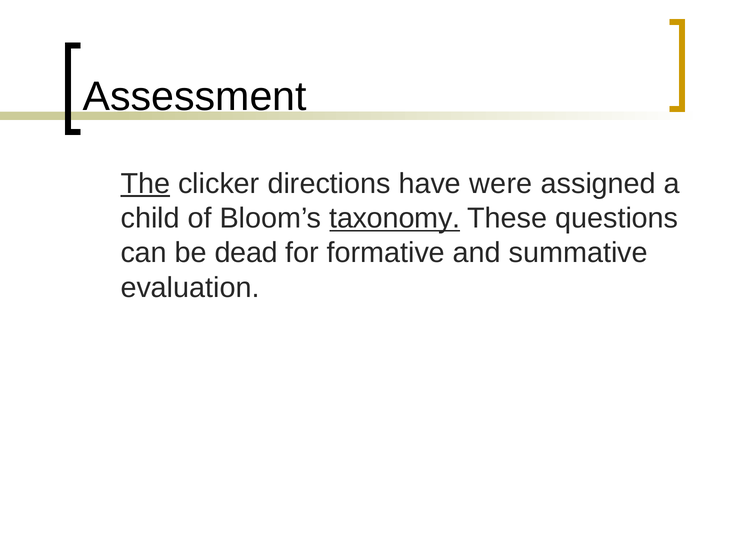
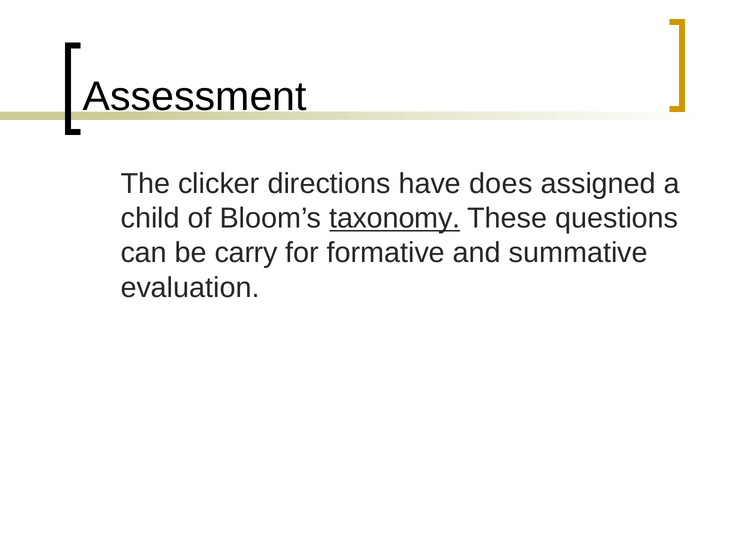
The underline: present -> none (145, 184)
were: were -> does (501, 184)
dead: dead -> carry (246, 253)
